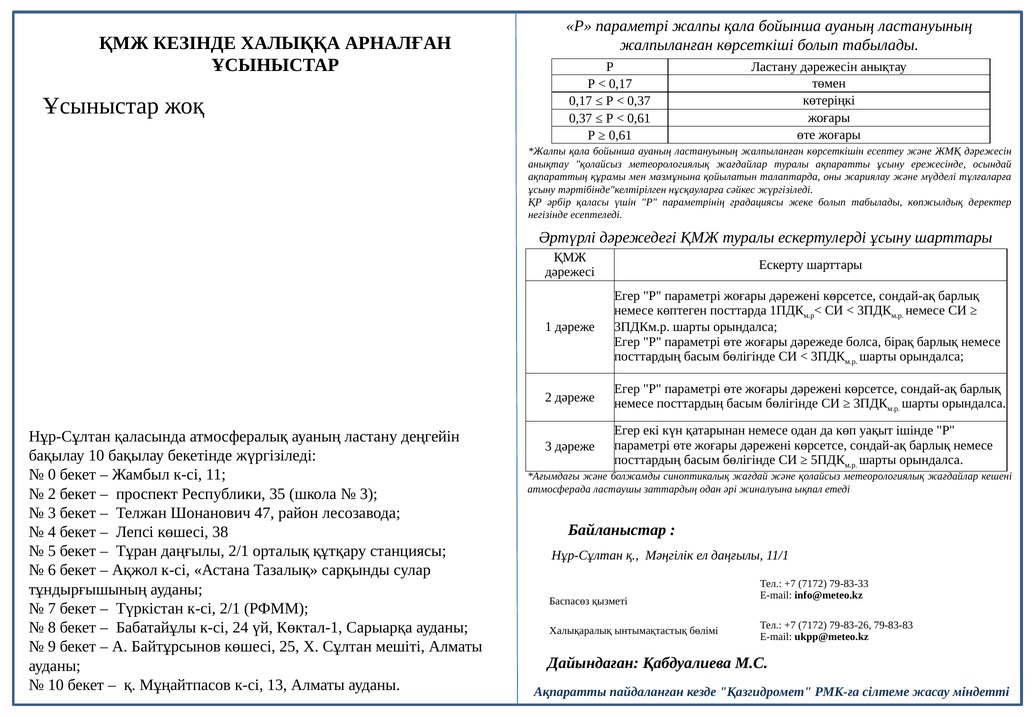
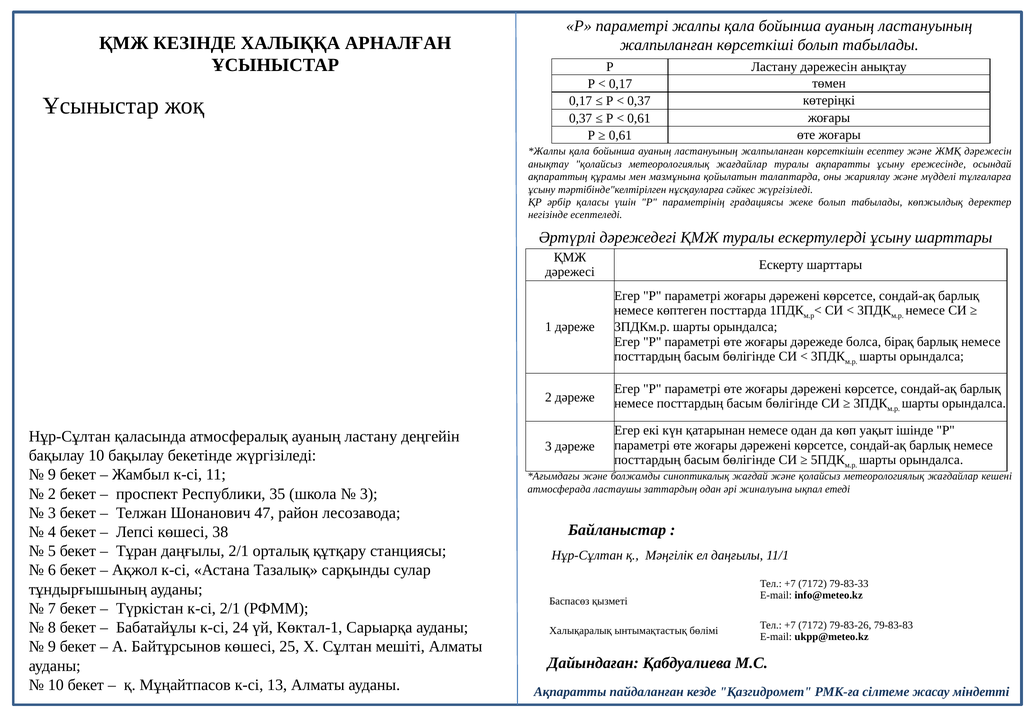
0: 0 -> 9 (52, 474)
